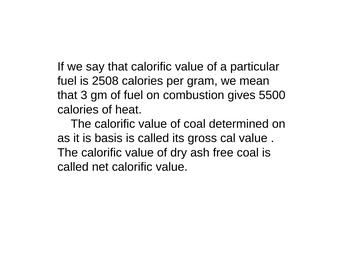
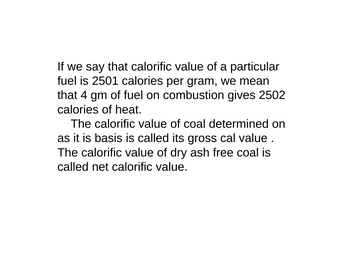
2508: 2508 -> 2501 (105, 81)
3: 3 -> 4 (84, 95)
5500: 5500 -> 2502 (272, 95)
